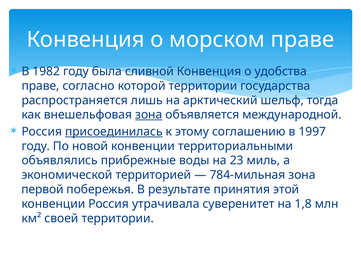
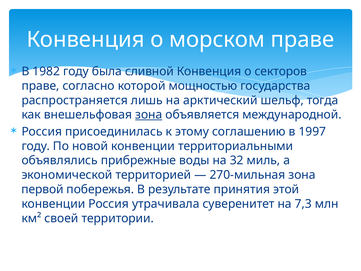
удобства: удобства -> секторов (281, 71)
которой территории: территории -> мощностью (203, 86)
присоединилась underline: present -> none (114, 131)
23: 23 -> 32 (237, 160)
784-мильная: 784-мильная -> 270-мильная (247, 175)
1,8: 1,8 -> 7,3 (303, 204)
